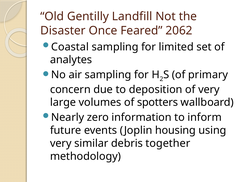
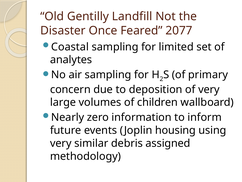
2062: 2062 -> 2077 (179, 30)
spotters: spotters -> children (157, 102)
together: together -> assigned (168, 143)
